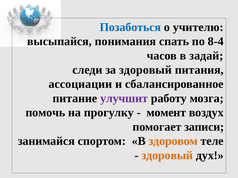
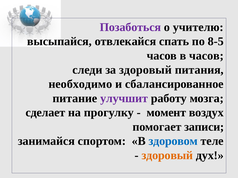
Позаботься colour: blue -> purple (130, 27)
понимания: понимания -> отвлекайся (125, 41)
8-4: 8-4 -> 8-5 (216, 41)
в задай: задай -> часов (206, 56)
ассоциации: ассоциации -> необходимо (80, 84)
помочь: помочь -> сделает (45, 113)
здоровом colour: orange -> blue (173, 141)
